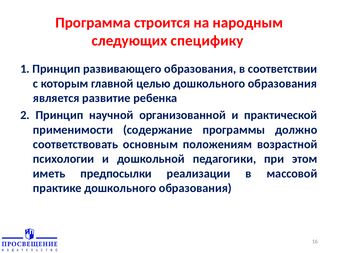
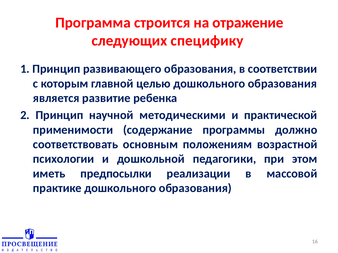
народным: народным -> отражение (248, 23)
организованной: организованной -> методическими (182, 115)
